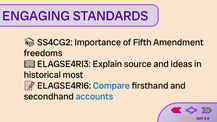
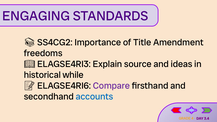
Fifth: Fifth -> Title (142, 42)
most: most -> while (73, 75)
Compare colour: blue -> purple (111, 86)
